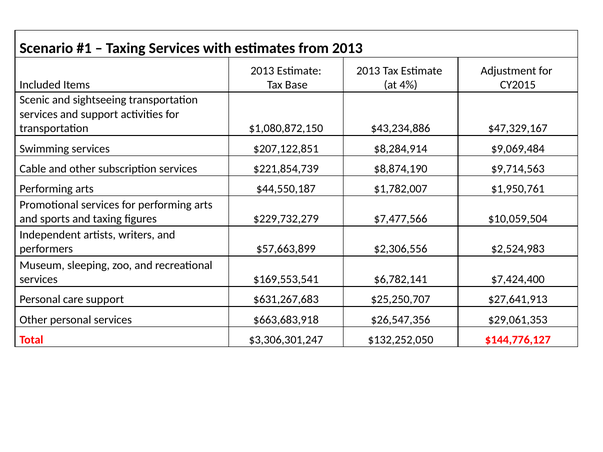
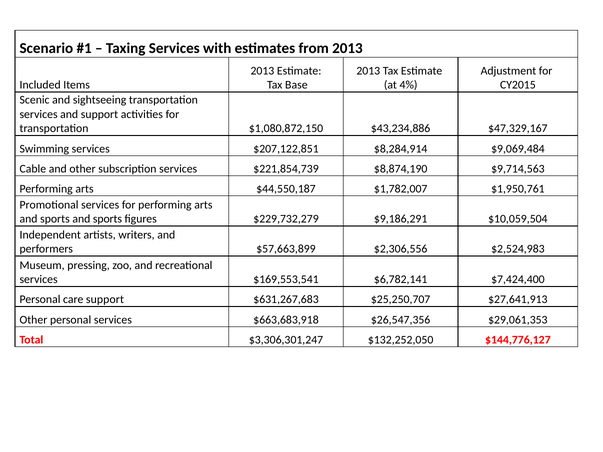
sports and taxing: taxing -> sports (107, 219)
$7,477,566: $7,477,566 -> $9,186,291 (401, 219)
sleeping: sleeping -> pressing (89, 265)
